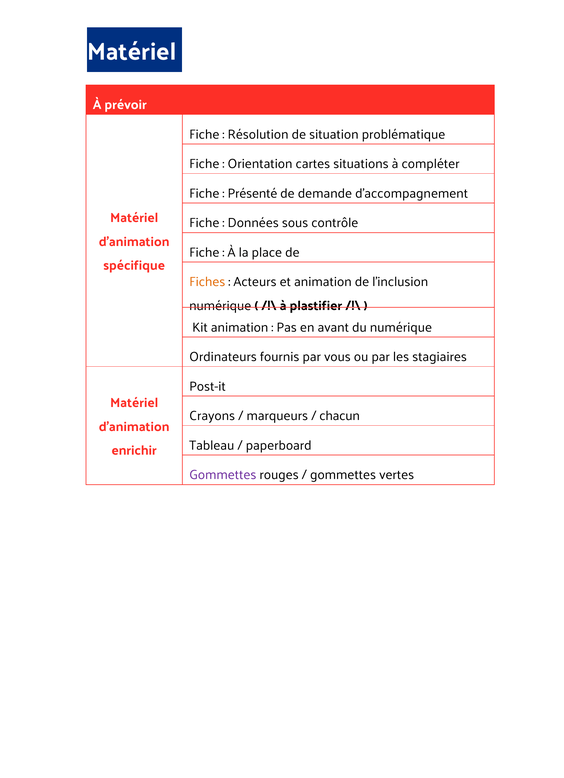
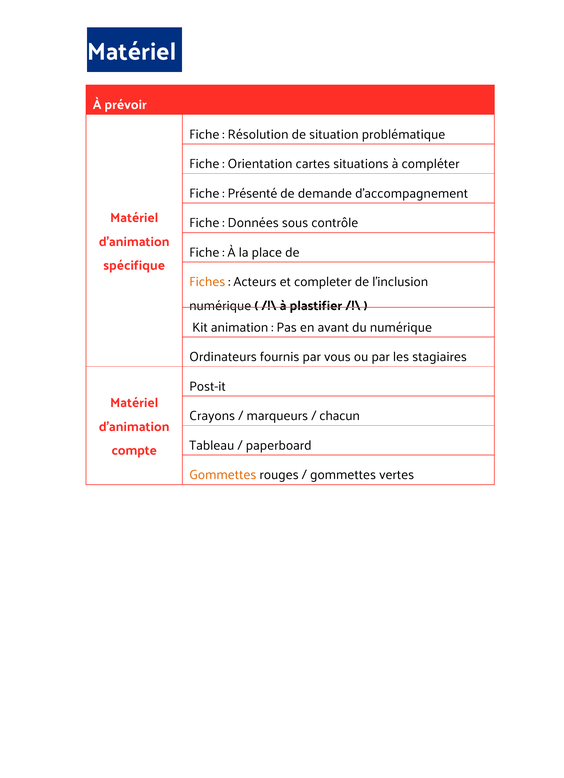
et animation: animation -> completer (323, 282)
enrichir: enrichir -> compte (134, 451)
Gommettes colour: purple -> orange (223, 475)
